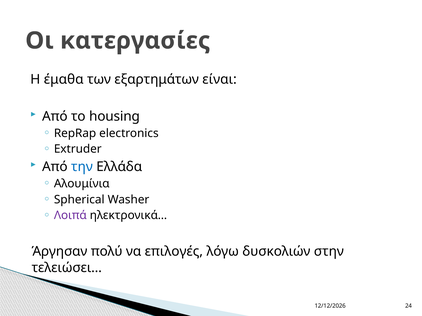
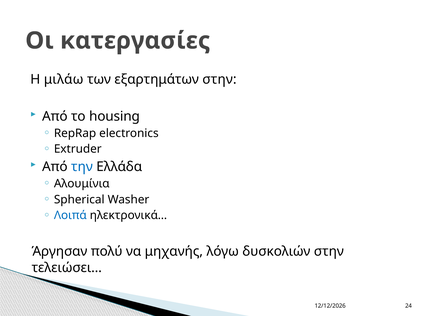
έμαθα: έμαθα -> μιλάω (64, 79)
εξαρτημάτων είναι: είναι -> στην (219, 79)
Λοιπά colour: purple -> blue (70, 216)
επιλογές: επιλογές -> μηχανής (174, 252)
